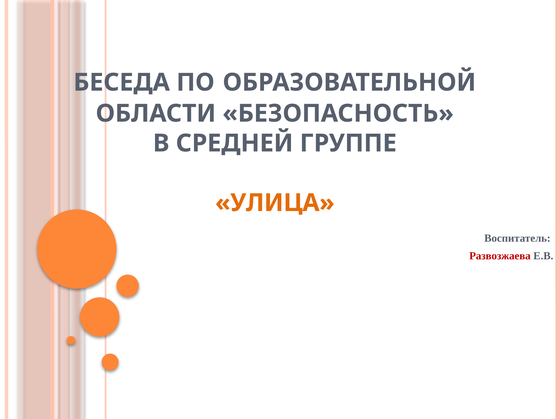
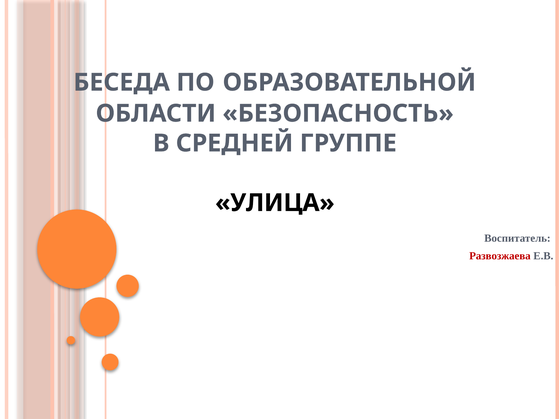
УЛИЦА colour: orange -> black (275, 203)
